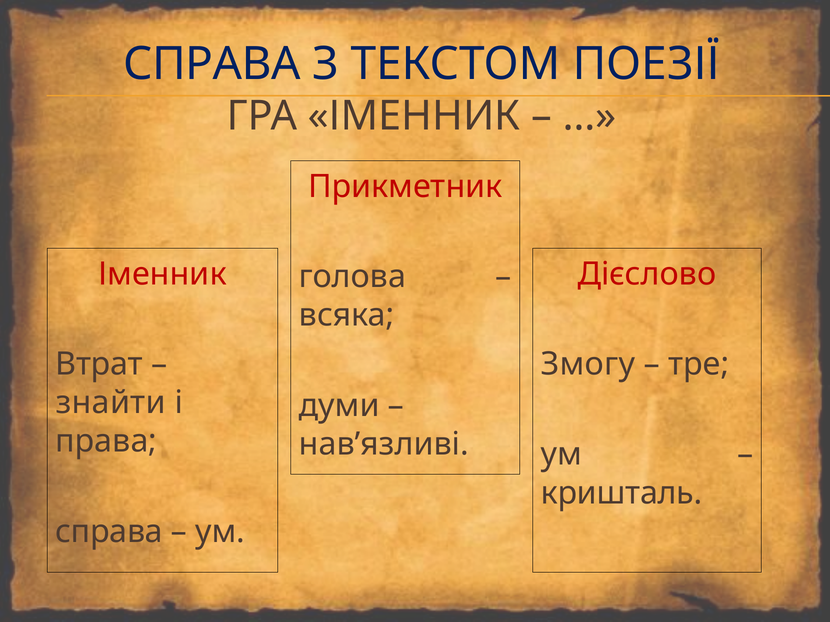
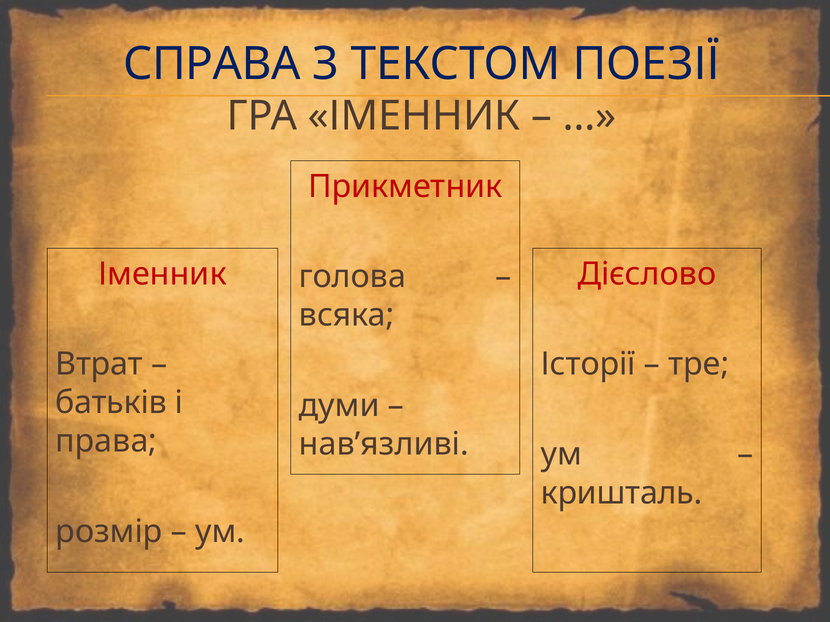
Змогу: Змогу -> Історії (588, 364)
знайти: знайти -> батькiв (111, 403)
справа: справа -> розмір (109, 532)
